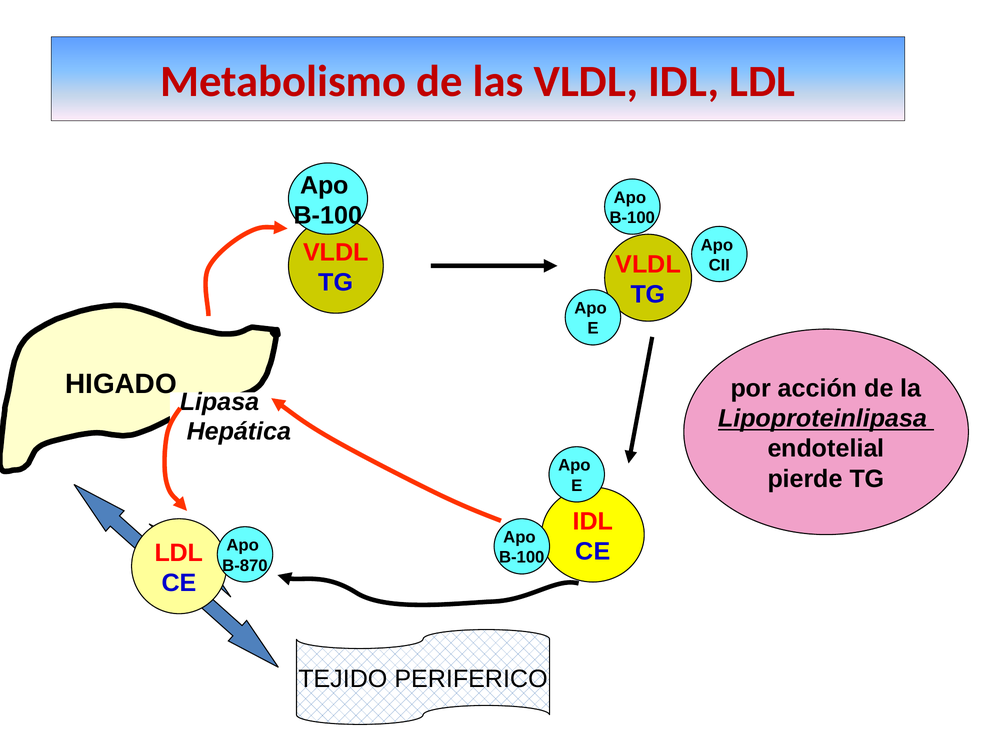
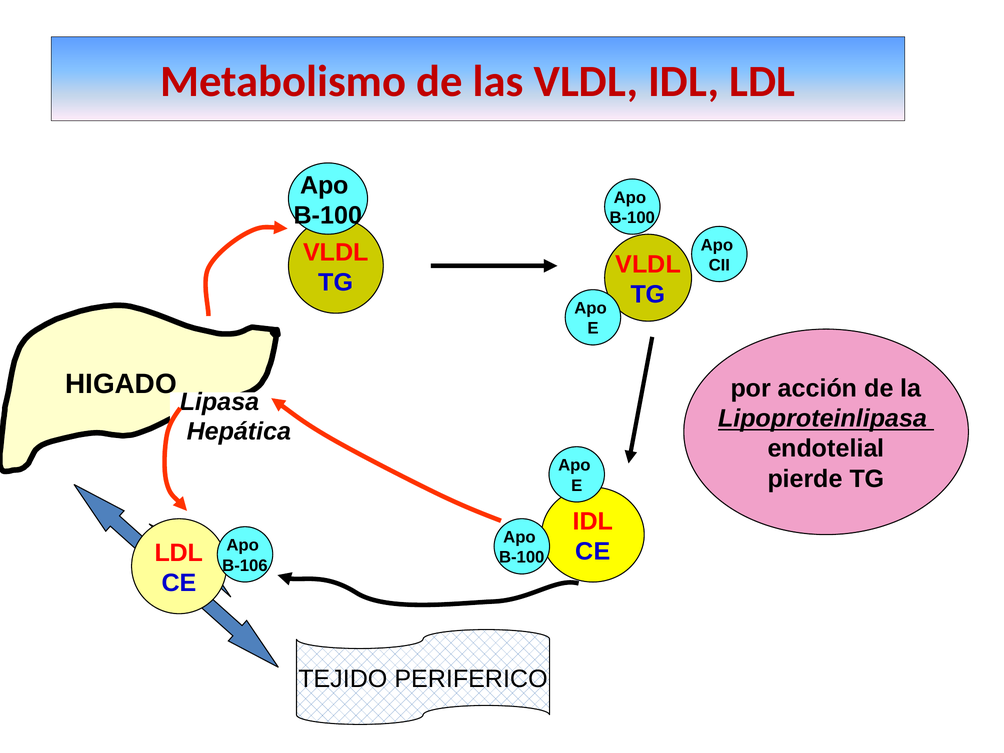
B-870: B-870 -> B-106 (245, 565)
